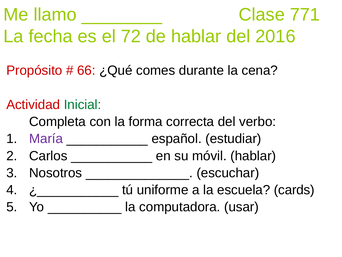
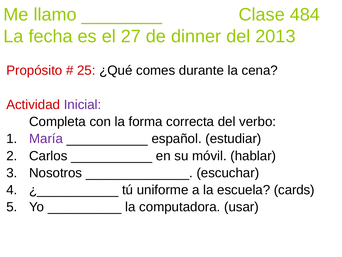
771: 771 -> 484 (305, 15)
72: 72 -> 27 (131, 36)
de hablar: hablar -> dinner (196, 36)
2016: 2016 -> 2013 (275, 36)
66: 66 -> 25 (86, 70)
Inicial colour: green -> purple (83, 104)
